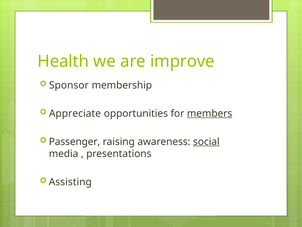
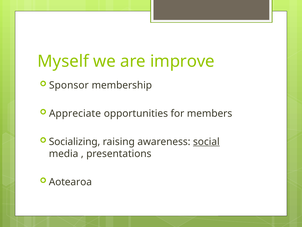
Health: Health -> Myself (63, 61)
members underline: present -> none (210, 113)
Passenger: Passenger -> Socializing (75, 141)
Assisting: Assisting -> Aotearoa (70, 182)
